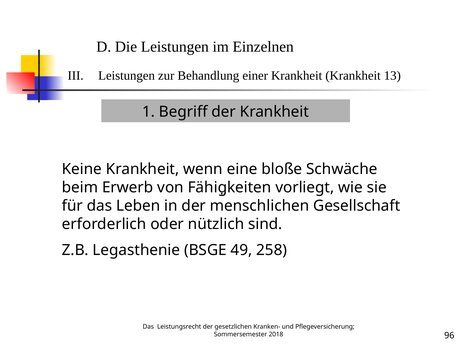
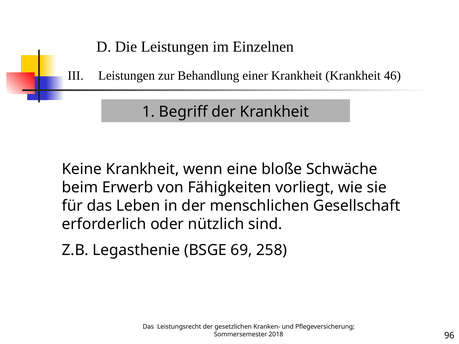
13: 13 -> 46 (392, 76)
49: 49 -> 69 (241, 250)
